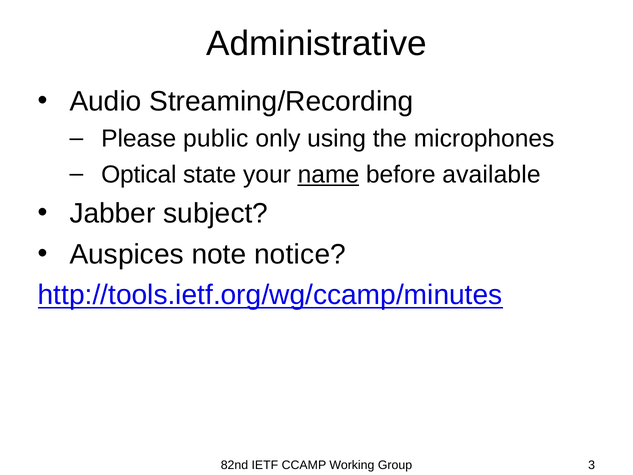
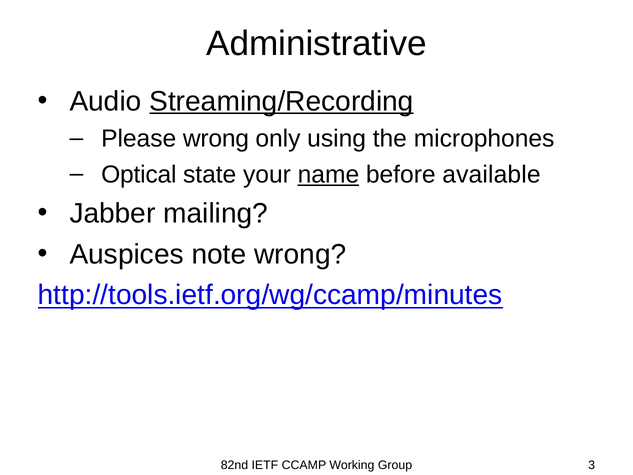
Streaming/Recording underline: none -> present (281, 101)
Please public: public -> wrong (216, 139)
subject: subject -> mailing (216, 213)
note notice: notice -> wrong (300, 254)
